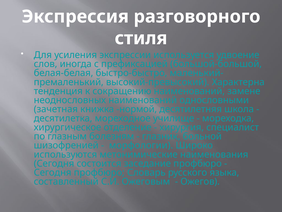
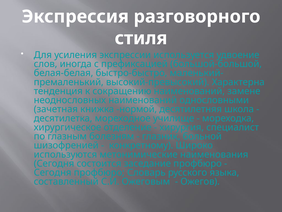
морфологии: морфологии -> конкретному (141, 145)
